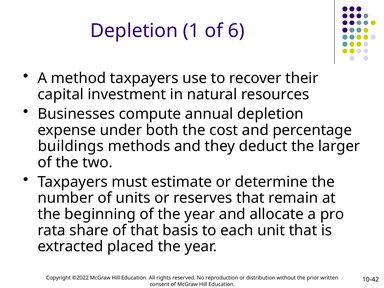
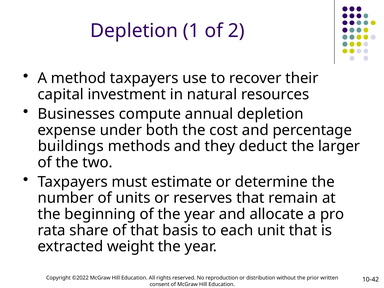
6: 6 -> 2 (236, 31)
placed: placed -> weight (131, 246)
